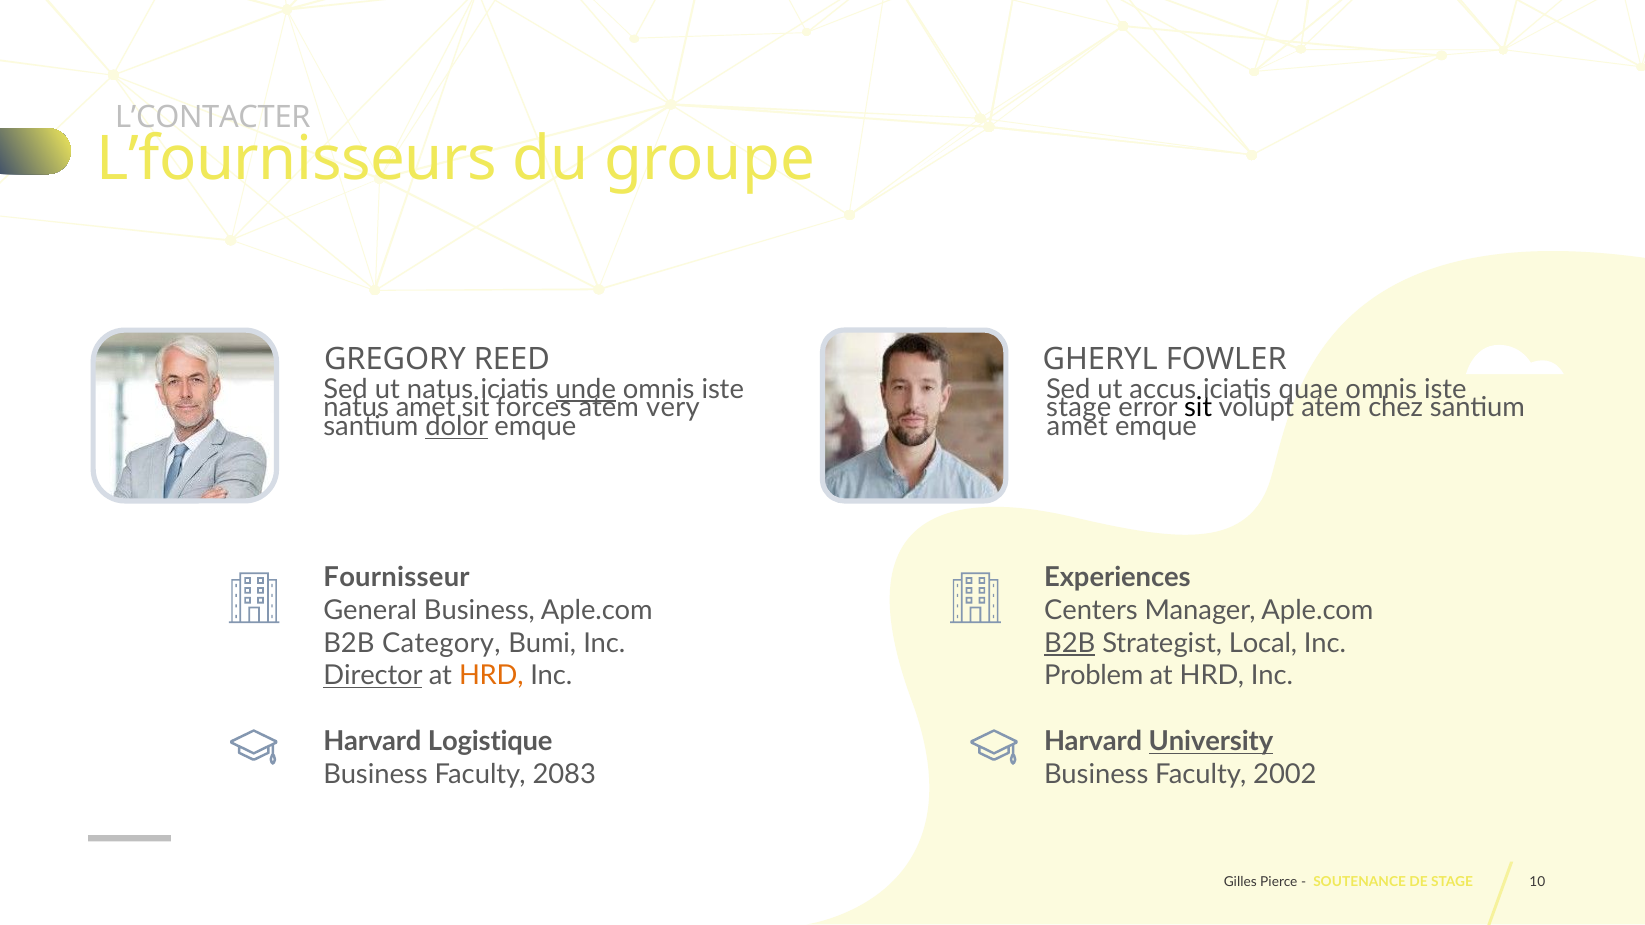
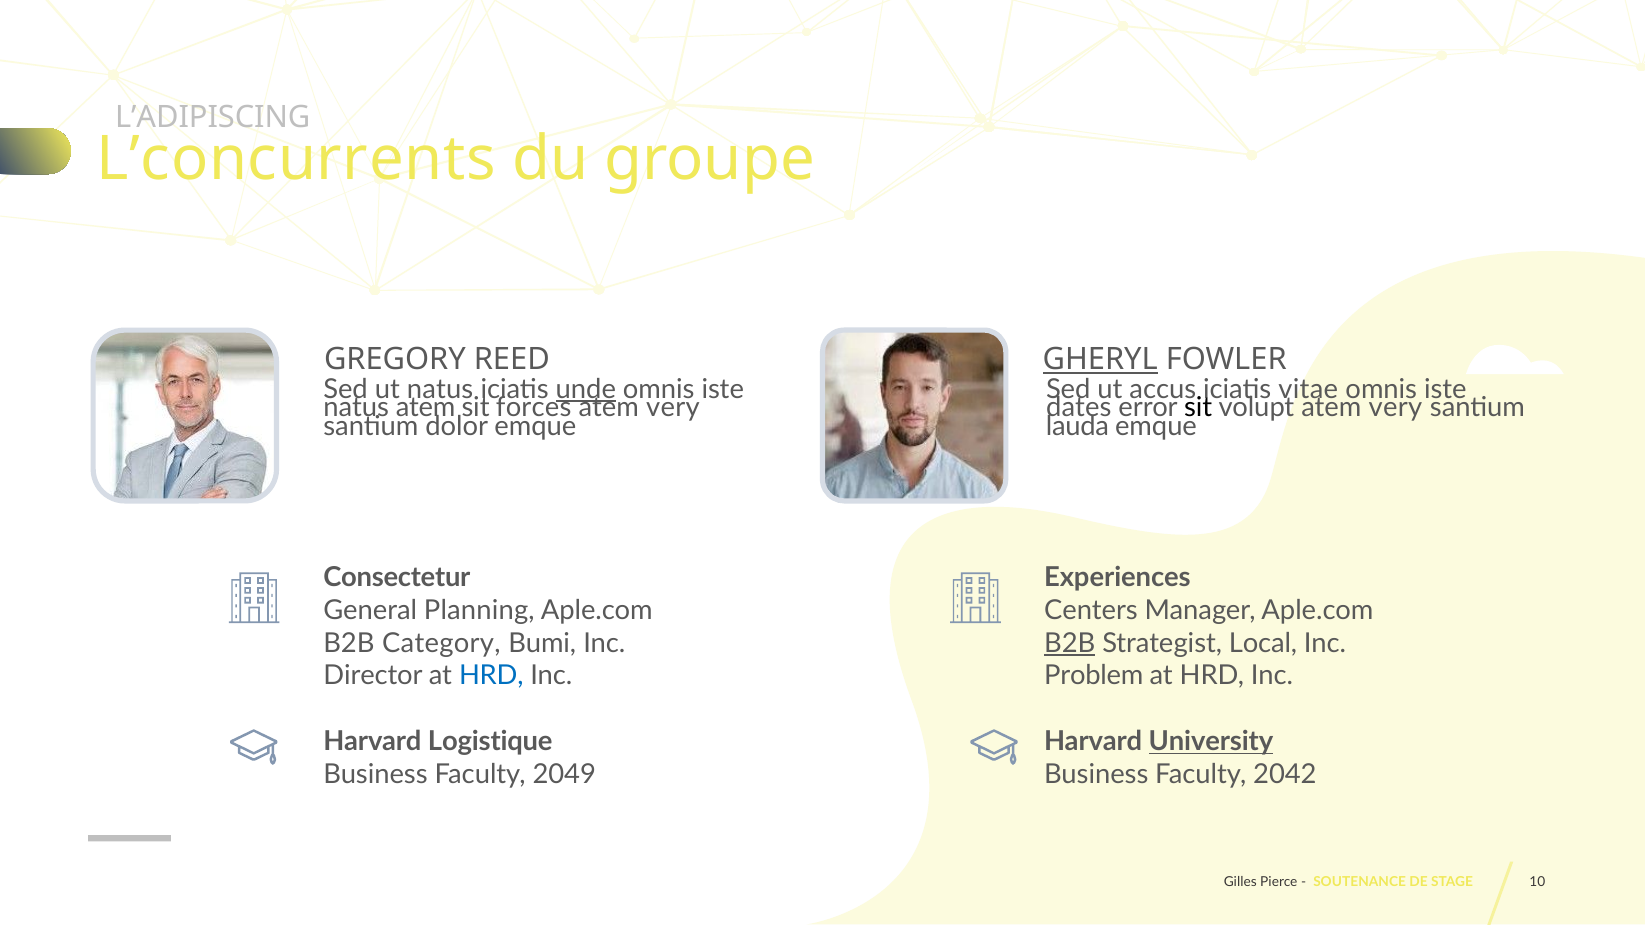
L’CONTACTER: L’CONTACTER -> L’ADIPISCING (213, 117)
L’fournisseurs: L’fournisseurs -> L’concurrents (296, 159)
GHERYL underline: none -> present (1100, 360)
quae: quae -> vitae (1308, 389)
natus amet: amet -> atem (426, 408)
stage: stage -> dates (1079, 408)
volupt atem chez: chez -> very (1395, 408)
dolor underline: present -> none (457, 427)
amet: amet -> lauda (1078, 427)
Fournisseur: Fournisseur -> Consectetur (397, 577)
General Business: Business -> Planning (479, 610)
Director underline: present -> none (373, 676)
HRD colour: orange -> blue (491, 676)
2083: 2083 -> 2049 (564, 775)
2002: 2002 -> 2042 (1285, 775)
